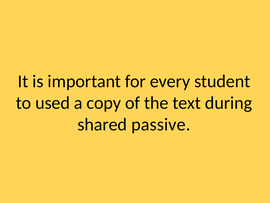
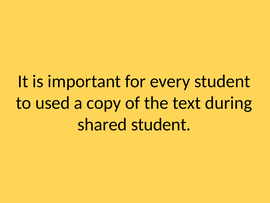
shared passive: passive -> student (161, 124)
